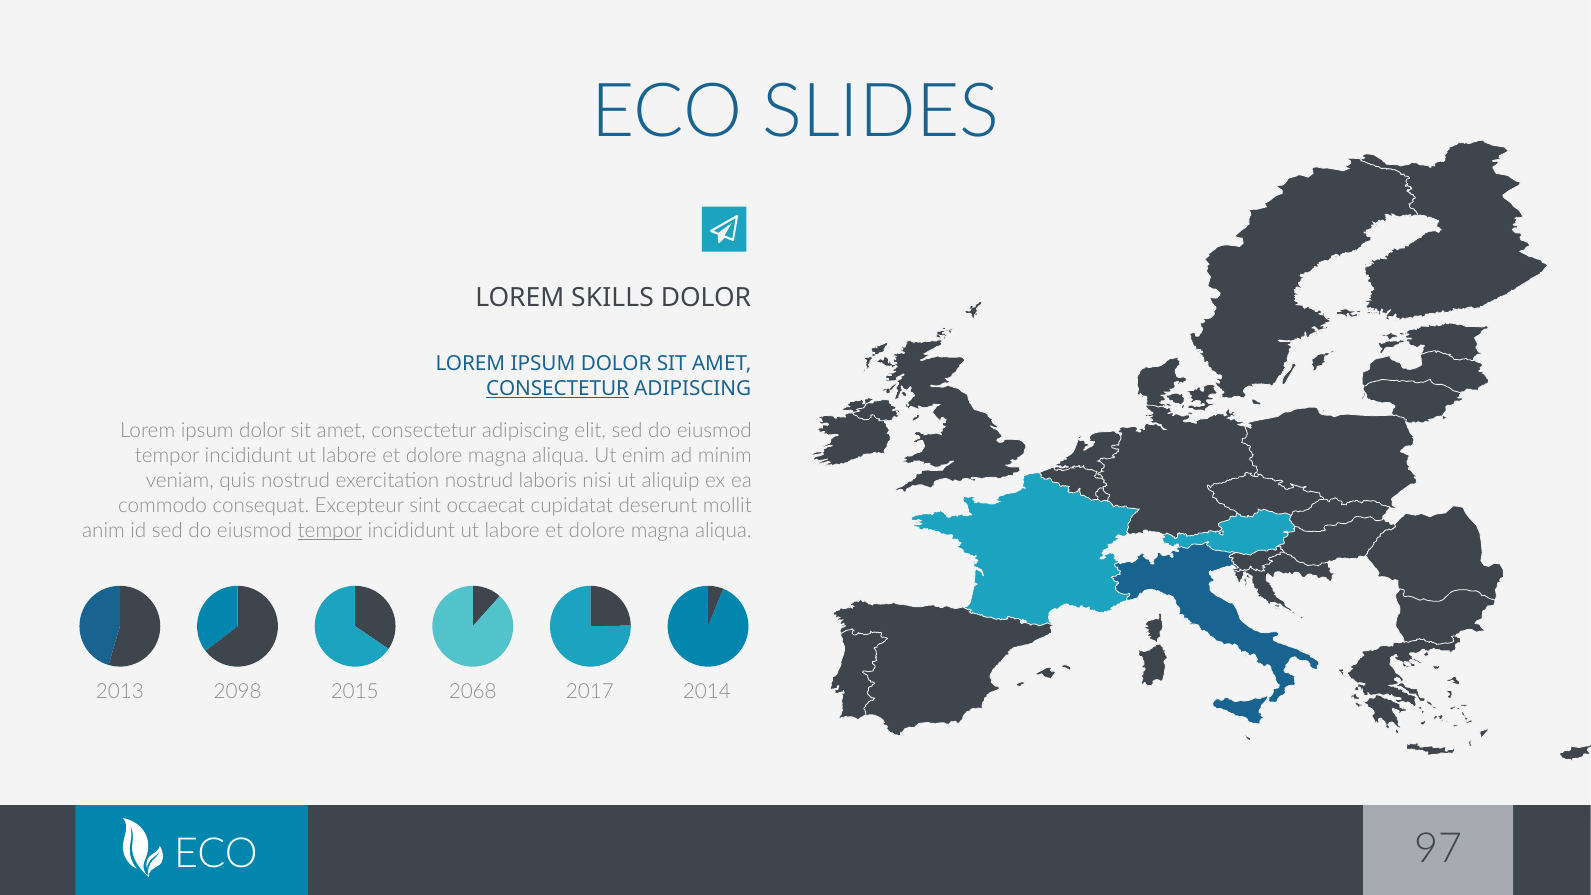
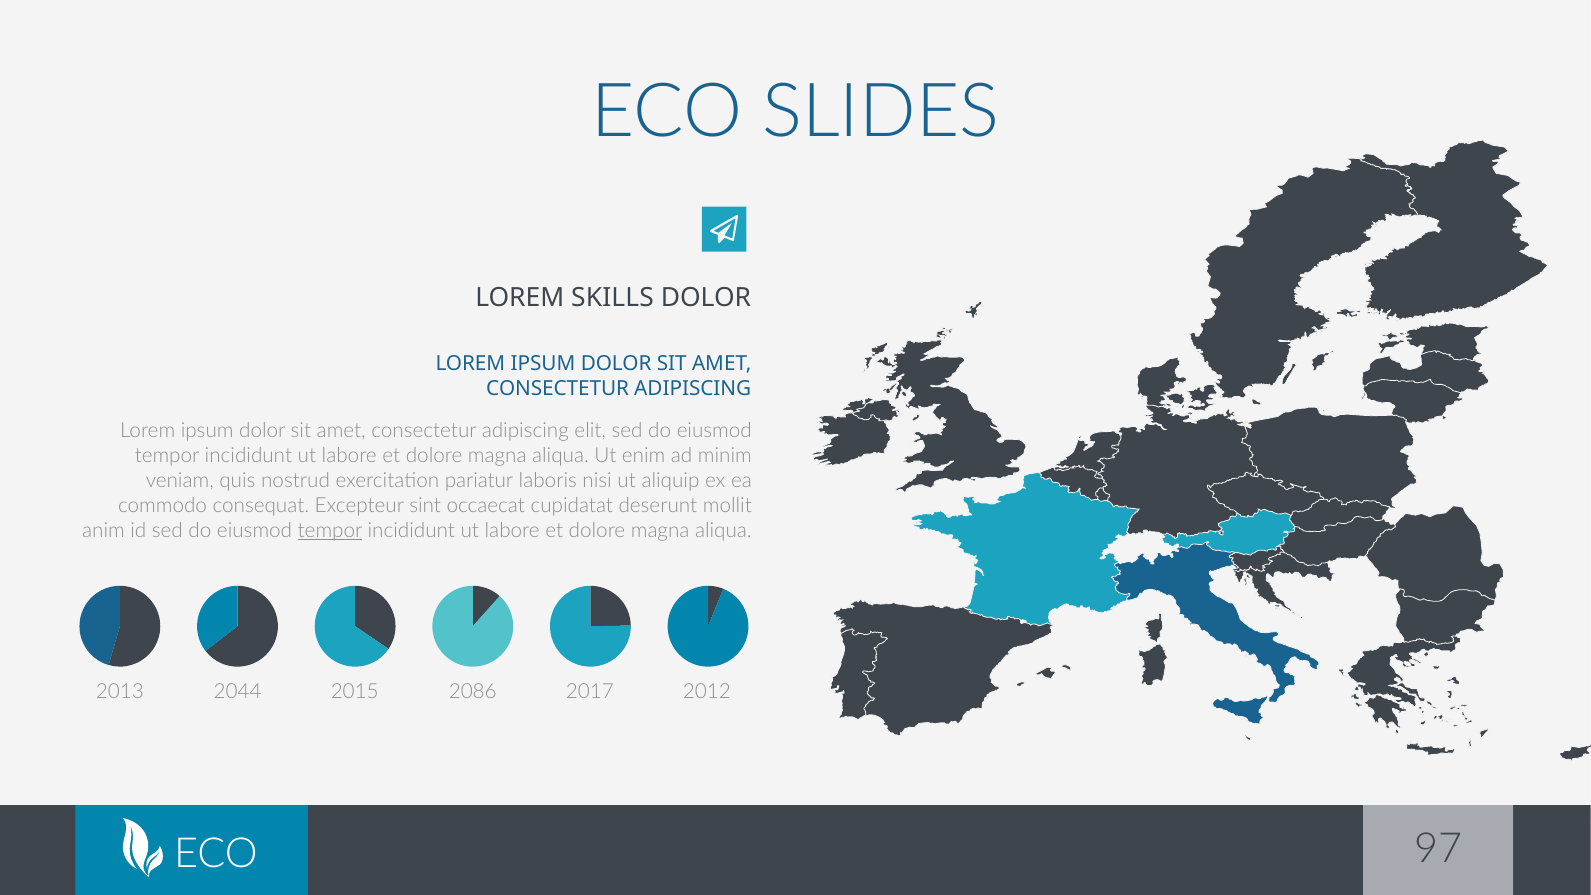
CONSECTETUR underline: present -> none (557, 389)
exercitation nostrud: nostrud -> pariatur (479, 481)
2098: 2098 -> 2044 (238, 692)
2068: 2068 -> 2086 (473, 692)
2014: 2014 -> 2012 (707, 692)
